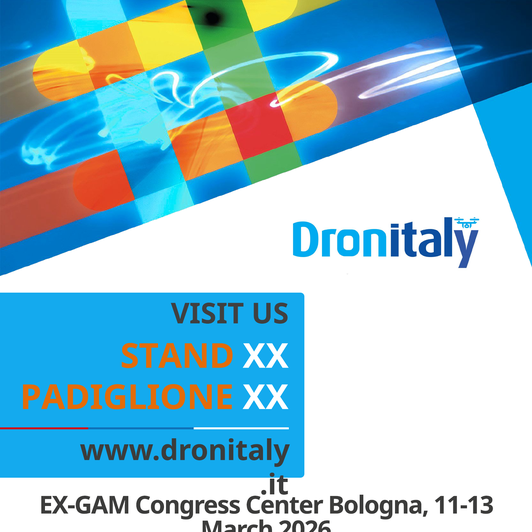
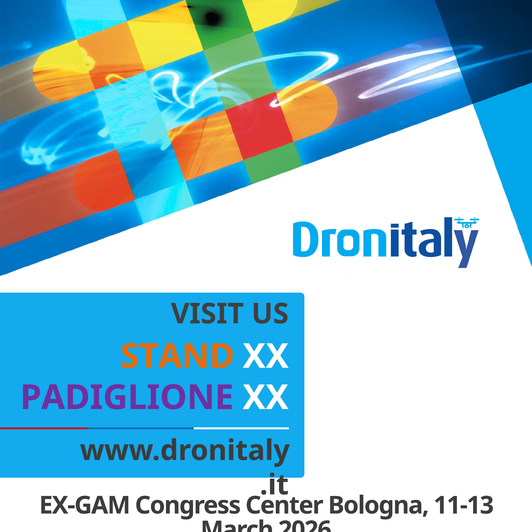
PADIGLIONE colour: orange -> purple (127, 398)
